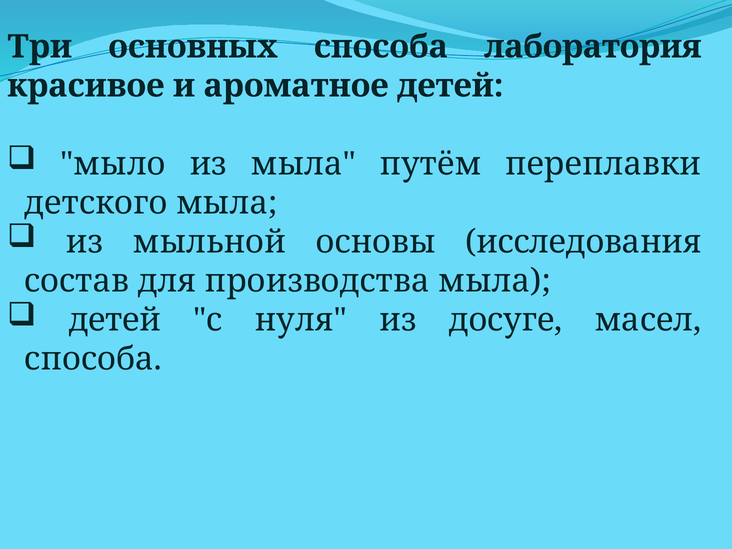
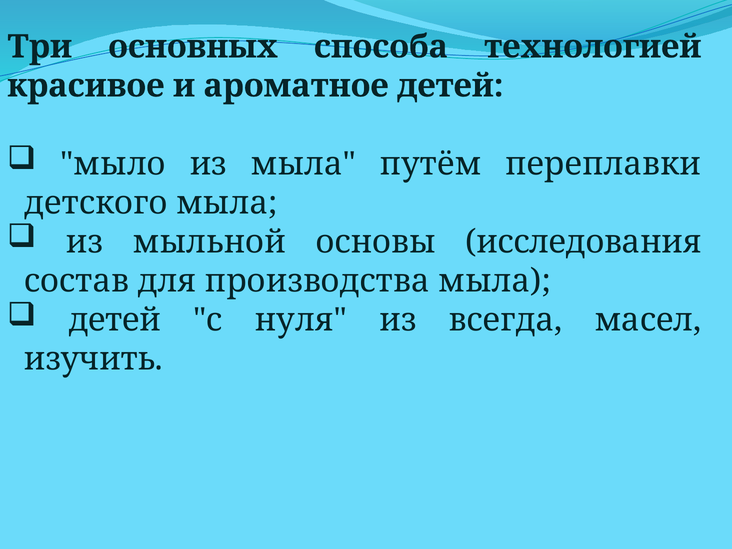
лаборатория: лаборатория -> технологией (593, 47)
досуге: досуге -> всегда (506, 320)
способа: способа -> изучить (93, 359)
